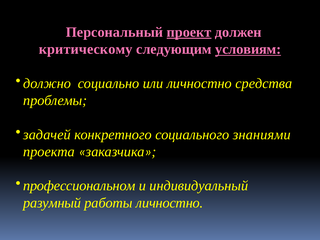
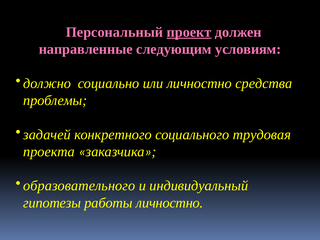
критическому: критическому -> направленные (86, 49)
условиям underline: present -> none (248, 49)
знаниями: знаниями -> трудовая (262, 135)
профессиональном: профессиональном -> образовательного (79, 186)
разумный: разумный -> гипотезы (52, 203)
